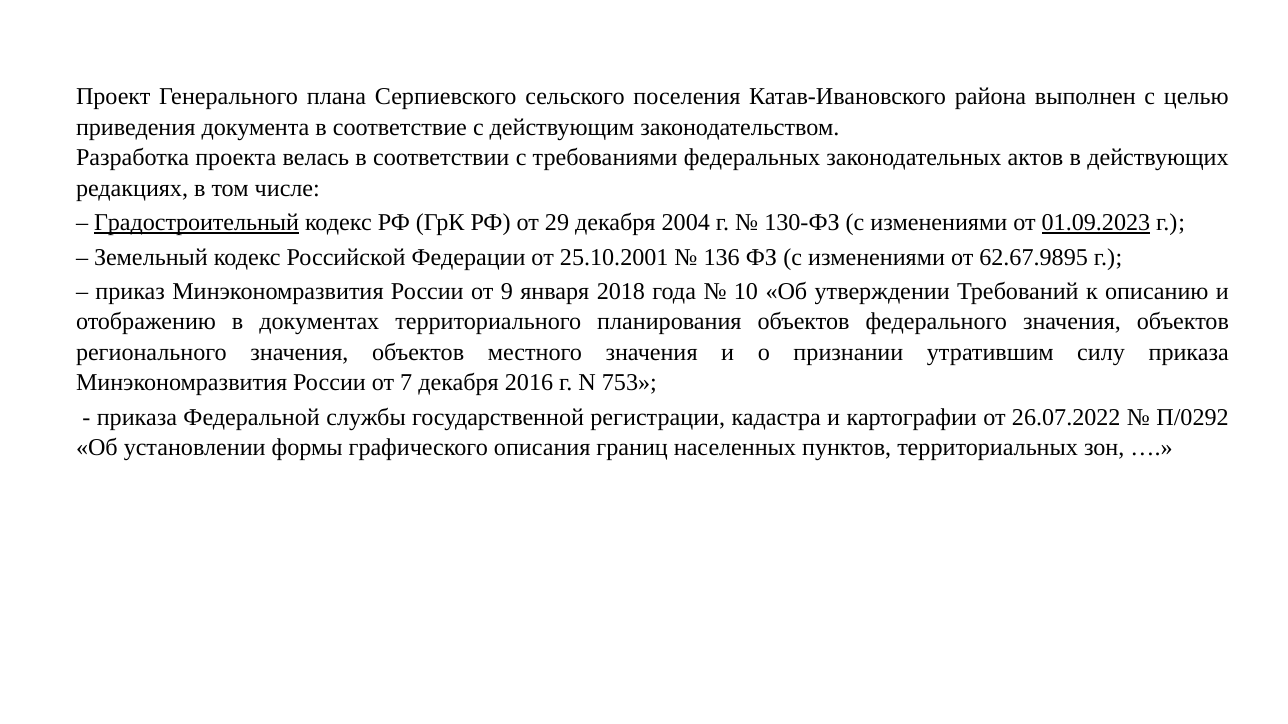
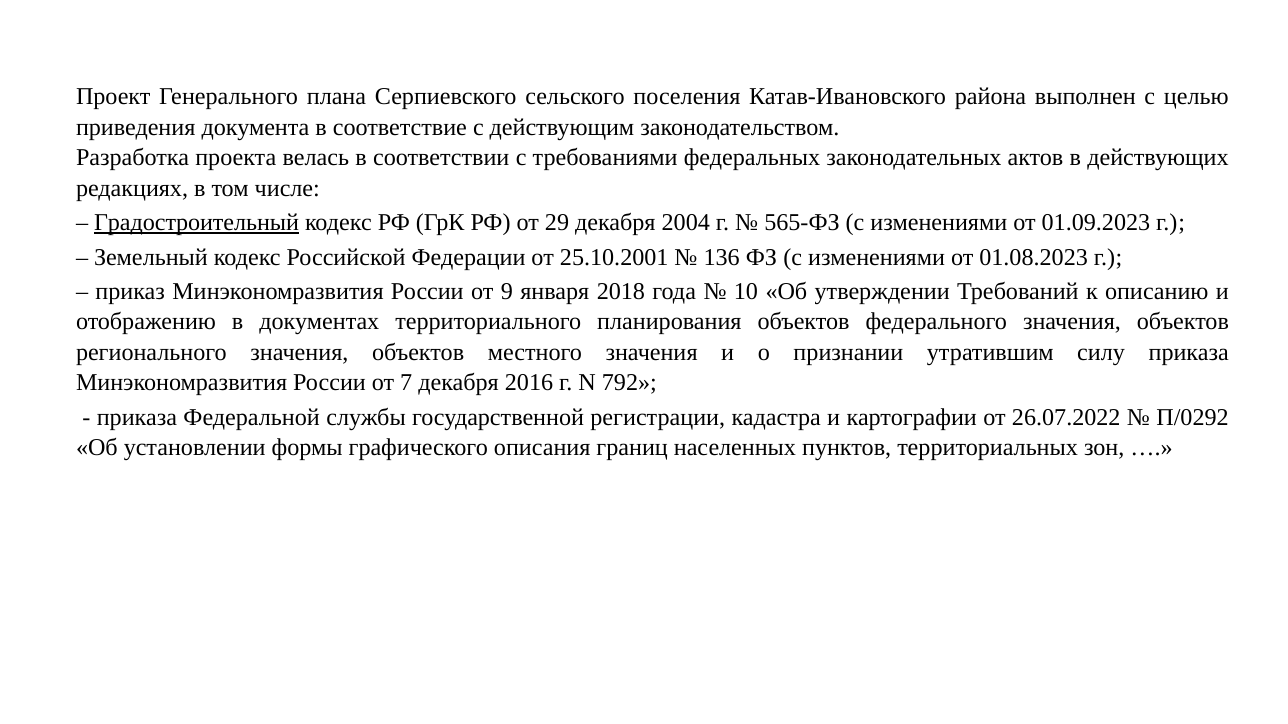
130-ФЗ: 130-ФЗ -> 565-ФЗ (802, 223)
01.09.2023 underline: present -> none (1096, 223)
62.67.9895: 62.67.9895 -> 01.08.2023 (1034, 257)
753: 753 -> 792 (629, 383)
